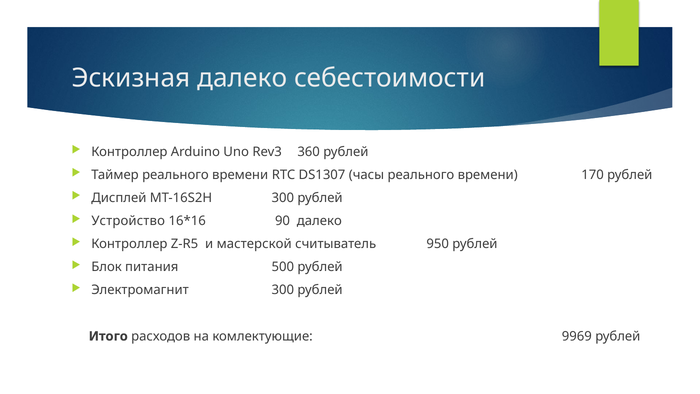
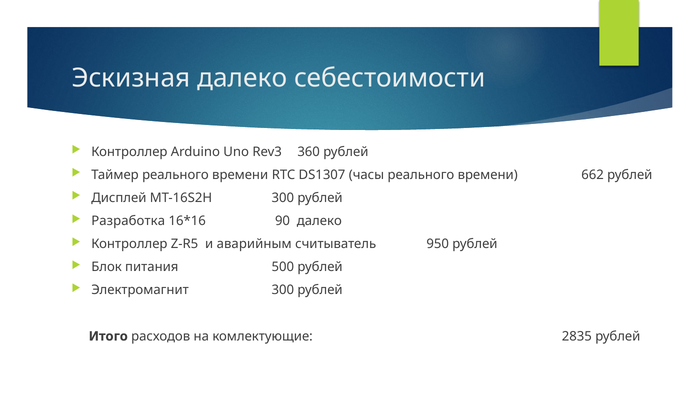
170: 170 -> 662 (593, 175)
Устройство: Устройство -> Разработка (128, 221)
мастерской: мастерской -> аварийным (254, 244)
9969: 9969 -> 2835 (577, 336)
